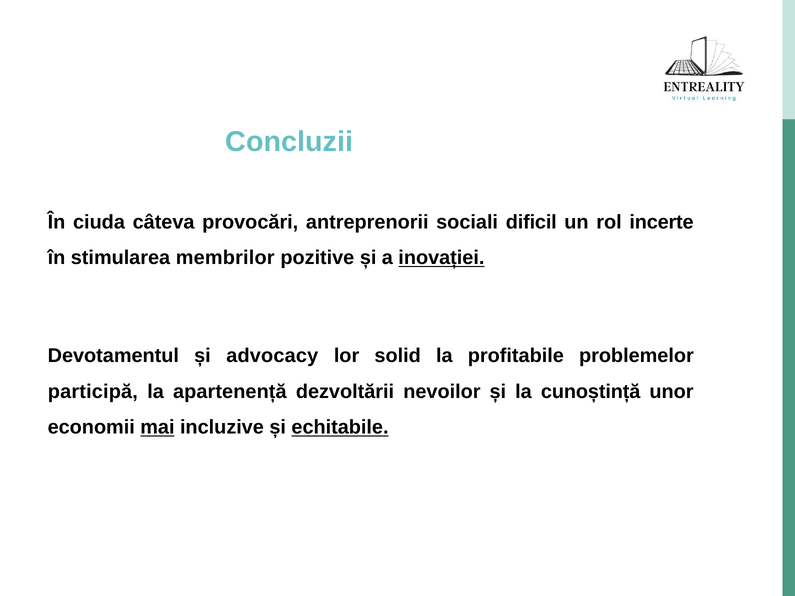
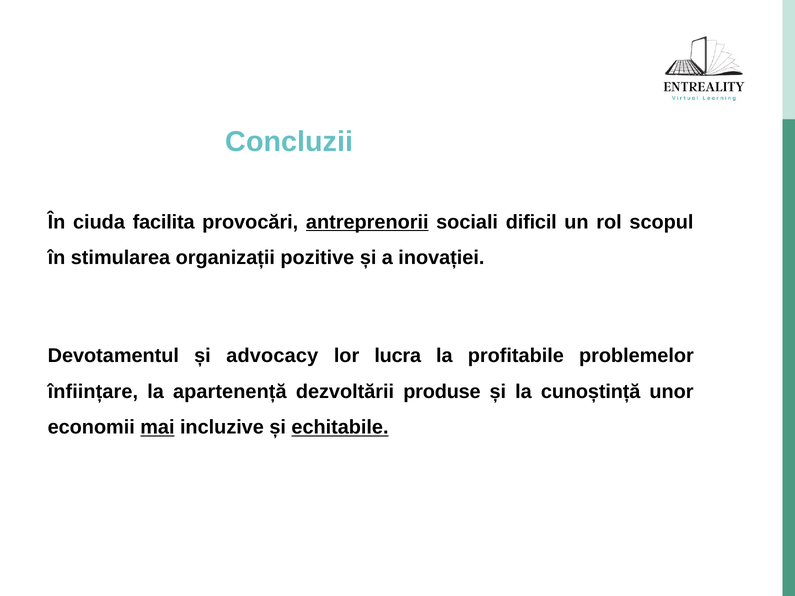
câteva: câteva -> facilita (164, 222)
antreprenorii underline: none -> present (367, 222)
incerte: incerte -> scopul (661, 222)
membrilor: membrilor -> organizații (225, 258)
inovației underline: present -> none (441, 258)
solid: solid -> lucra (398, 356)
participă: participă -> înființare (93, 392)
nevoilor: nevoilor -> produse (442, 392)
